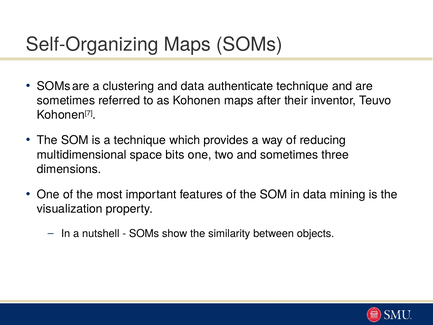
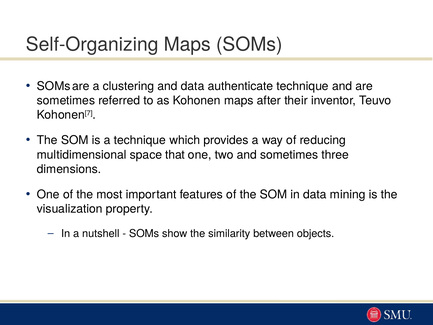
bits: bits -> that (175, 155)
